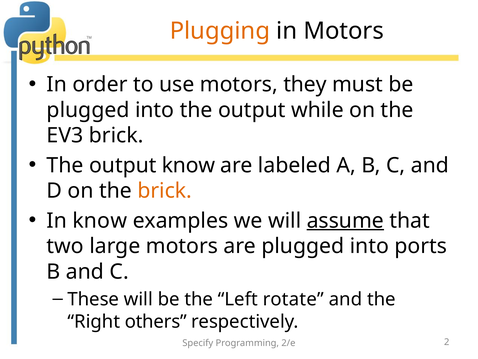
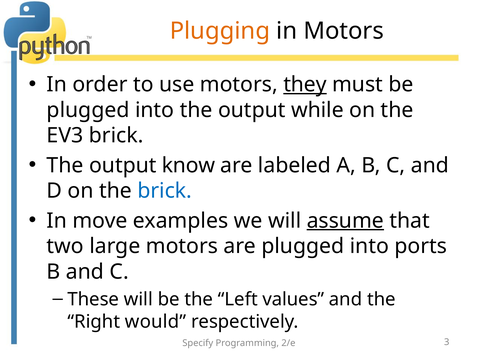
they underline: none -> present (305, 84)
brick colour: orange -> blue (165, 191)
In know: know -> move (100, 220)
rotate: rotate -> values (293, 299)
others: others -> would (156, 321)
2: 2 -> 3 (447, 342)
